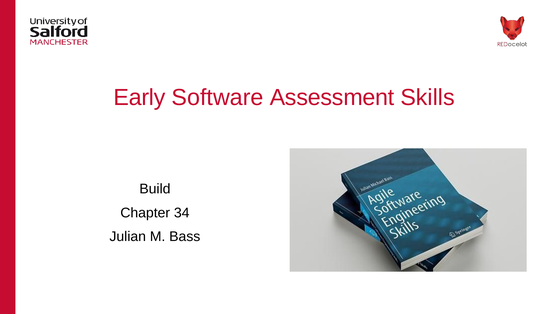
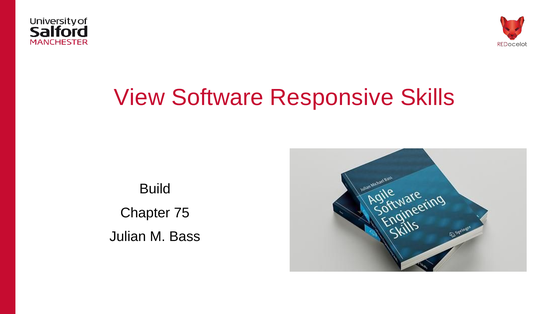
Early: Early -> View (139, 98)
Assessment: Assessment -> Responsive (332, 98)
34: 34 -> 75 (182, 213)
